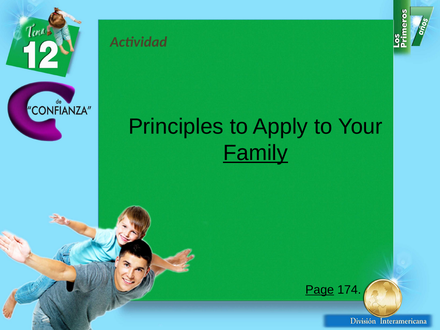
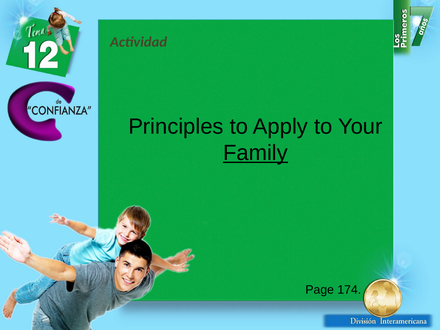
Page underline: present -> none (320, 290)
